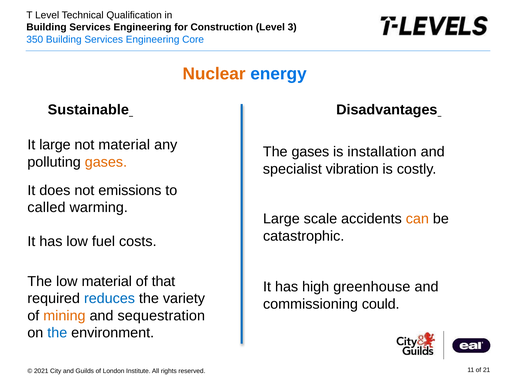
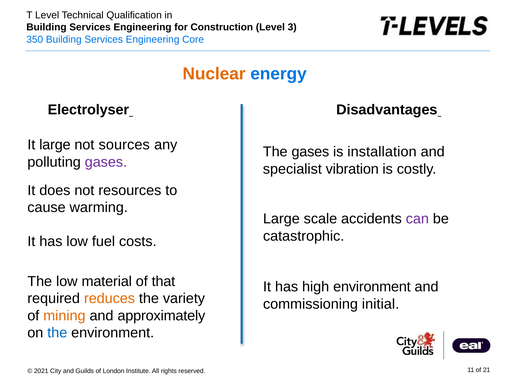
Sustainable: Sustainable -> Electrolyser (88, 110)
not material: material -> sources (124, 145)
gases colour: orange -> purple (106, 162)
emissions: emissions -> resources (130, 190)
called: called -> cause (47, 208)
can colour: orange -> purple (417, 219)
high greenhouse: greenhouse -> environment (372, 287)
reduces colour: blue -> orange (109, 299)
could: could -> initial (381, 304)
sequestration: sequestration -> approximately (161, 316)
